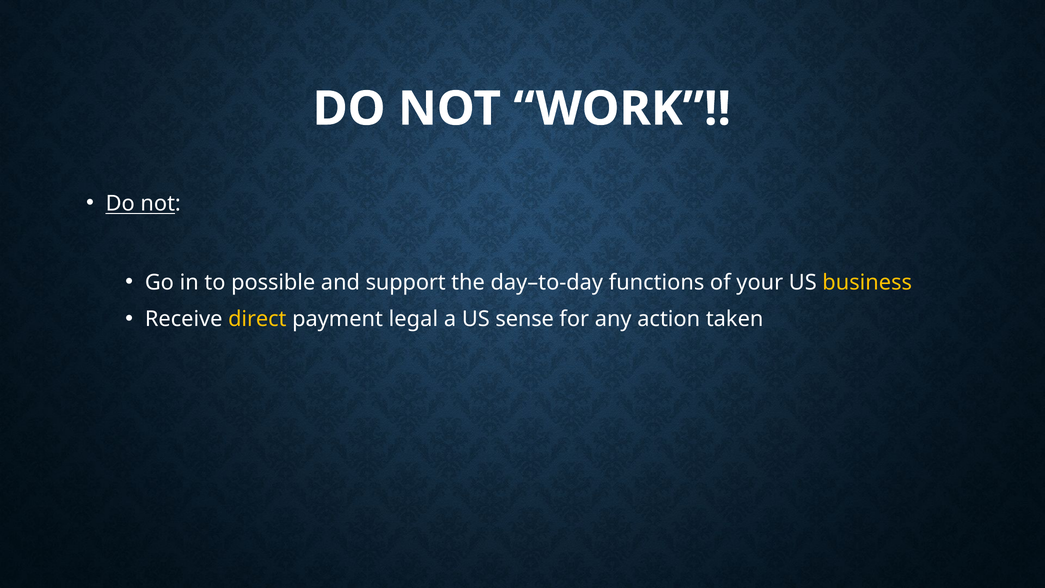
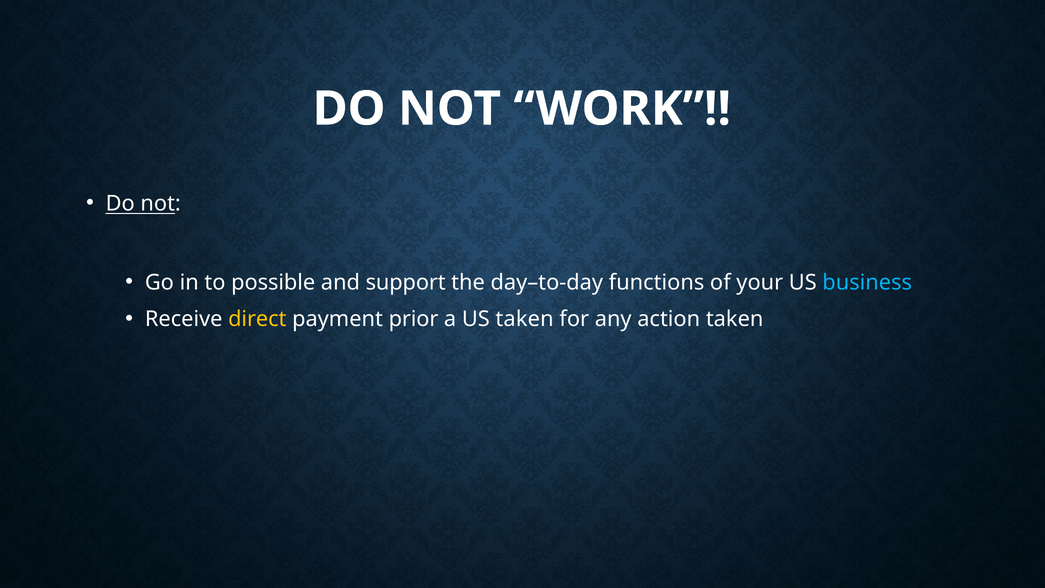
business colour: yellow -> light blue (867, 282)
legal: legal -> prior (414, 319)
US sense: sense -> taken (525, 319)
